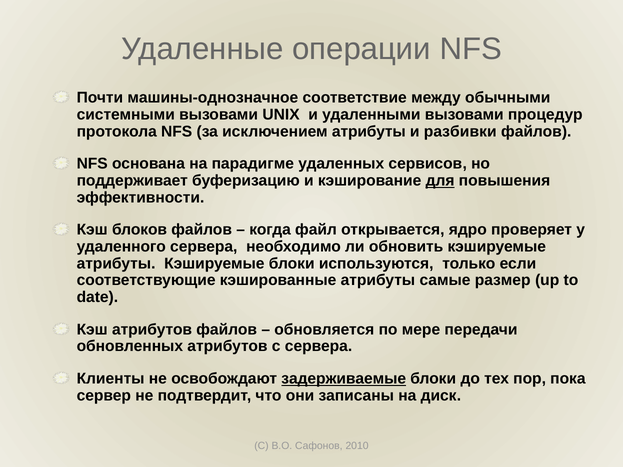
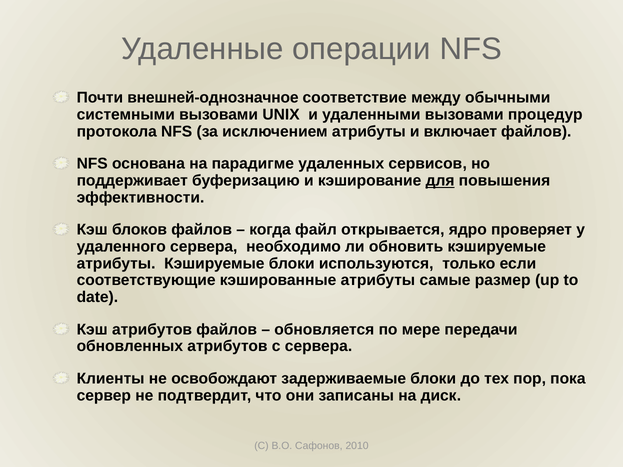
машины-однозначное: машины-однозначное -> внешней-однозначное (213, 98)
разбивки: разбивки -> включает (460, 132)
задерживаемые underline: present -> none (344, 379)
